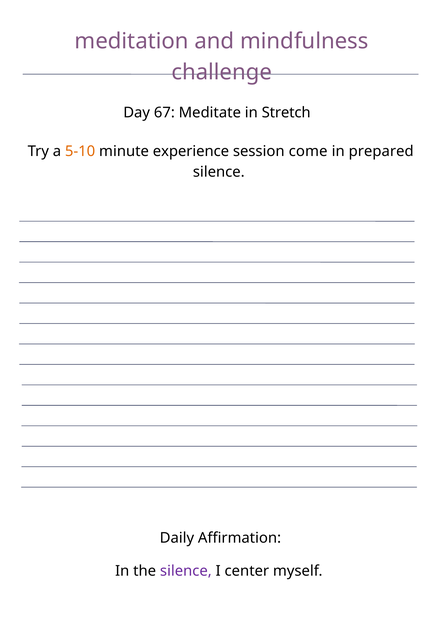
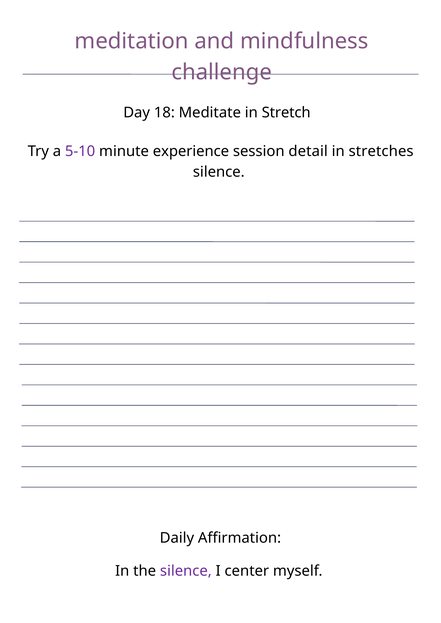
67: 67 -> 18 (164, 113)
5-10 colour: orange -> purple (80, 152)
come: come -> detail (308, 152)
prepared: prepared -> stretches (381, 152)
